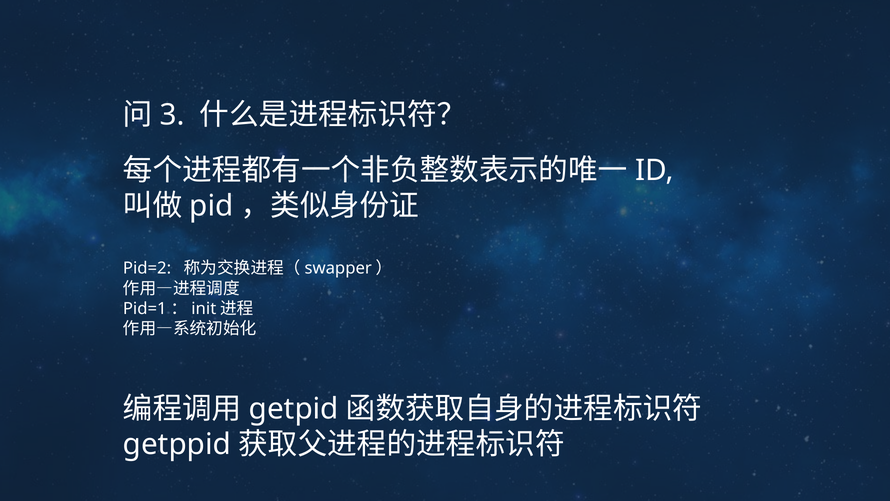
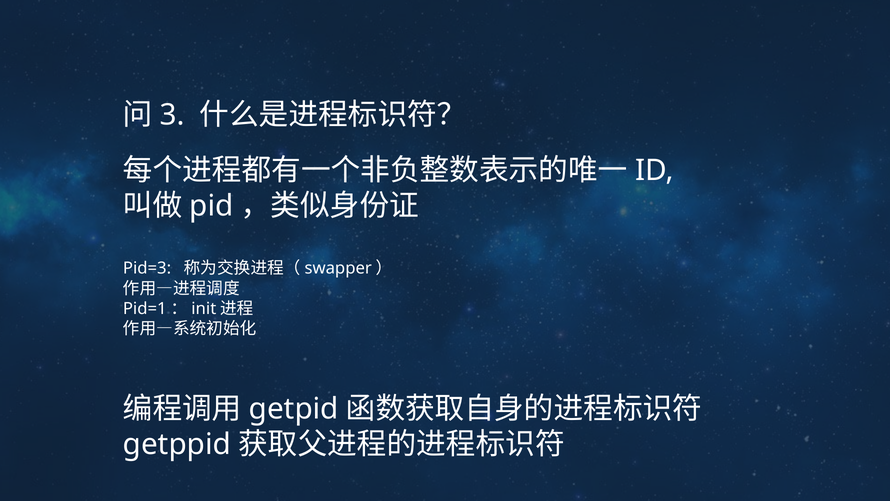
Pid=2: Pid=2 -> Pid=3 (147, 268)
